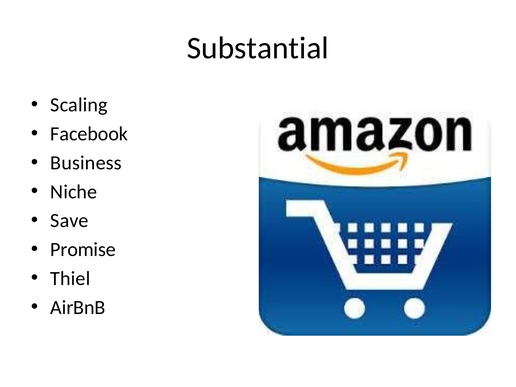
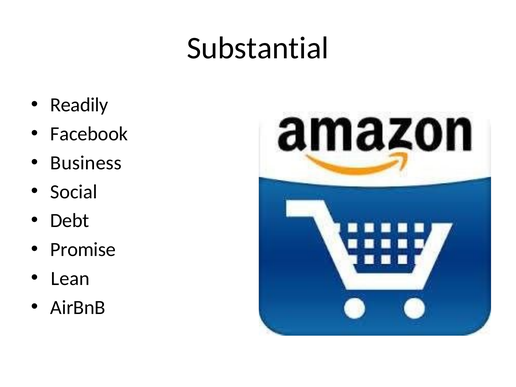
Scaling: Scaling -> Readily (79, 105)
Niche: Niche -> Social (74, 192)
Save: Save -> Debt (70, 221)
Thiel: Thiel -> Lean (70, 278)
